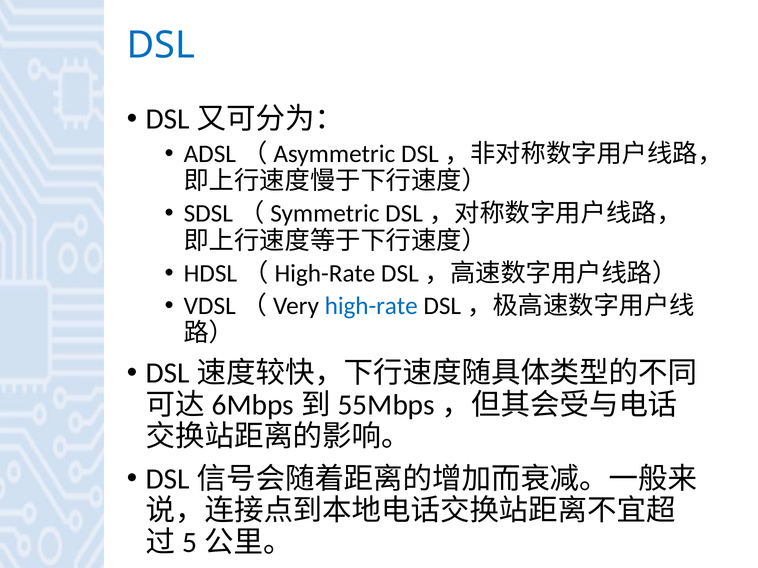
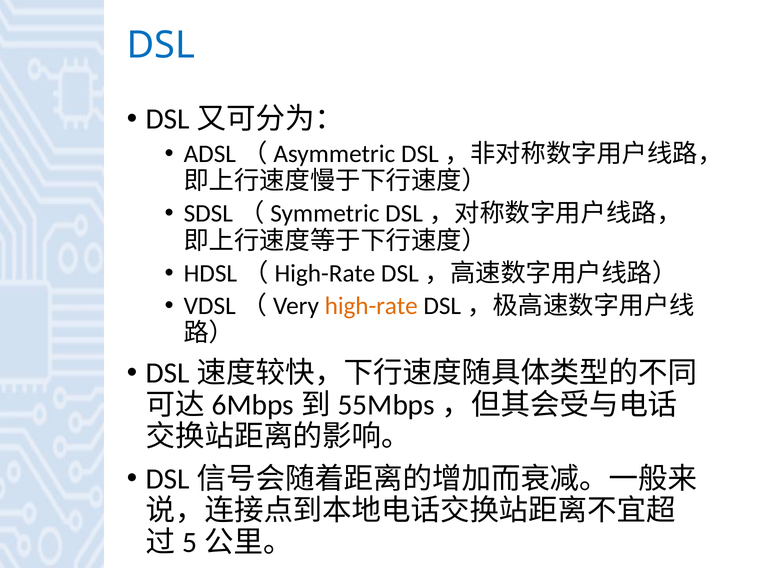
high-rate colour: blue -> orange (371, 306)
